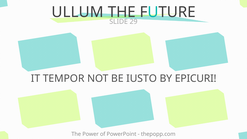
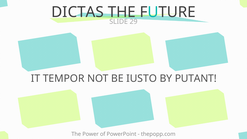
ULLUM: ULLUM -> DICTAS (78, 12)
EPICURI: EPICURI -> PUTANT (196, 78)
